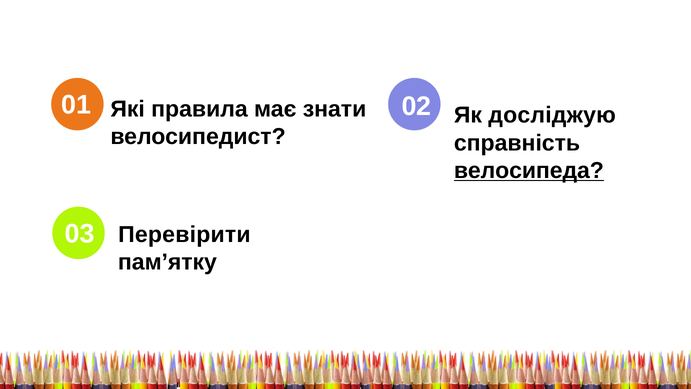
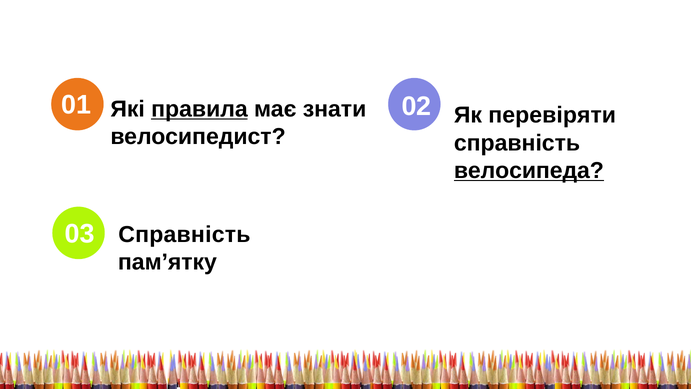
правила underline: none -> present (199, 109)
досліджую: досліджую -> перевіряти (552, 115)
Перевірити: Перевірити -> Справність (184, 234)
